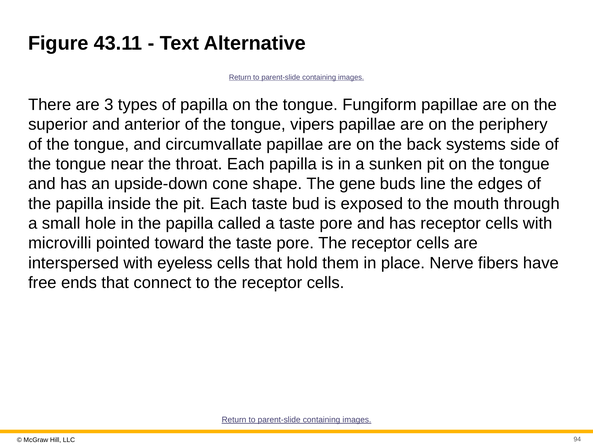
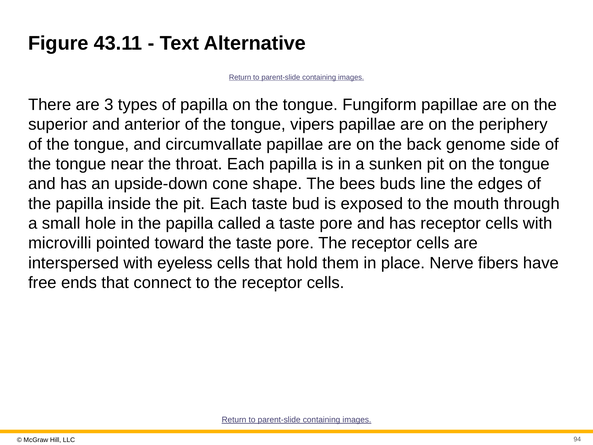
systems: systems -> genome (476, 144)
gene: gene -> bees (357, 184)
